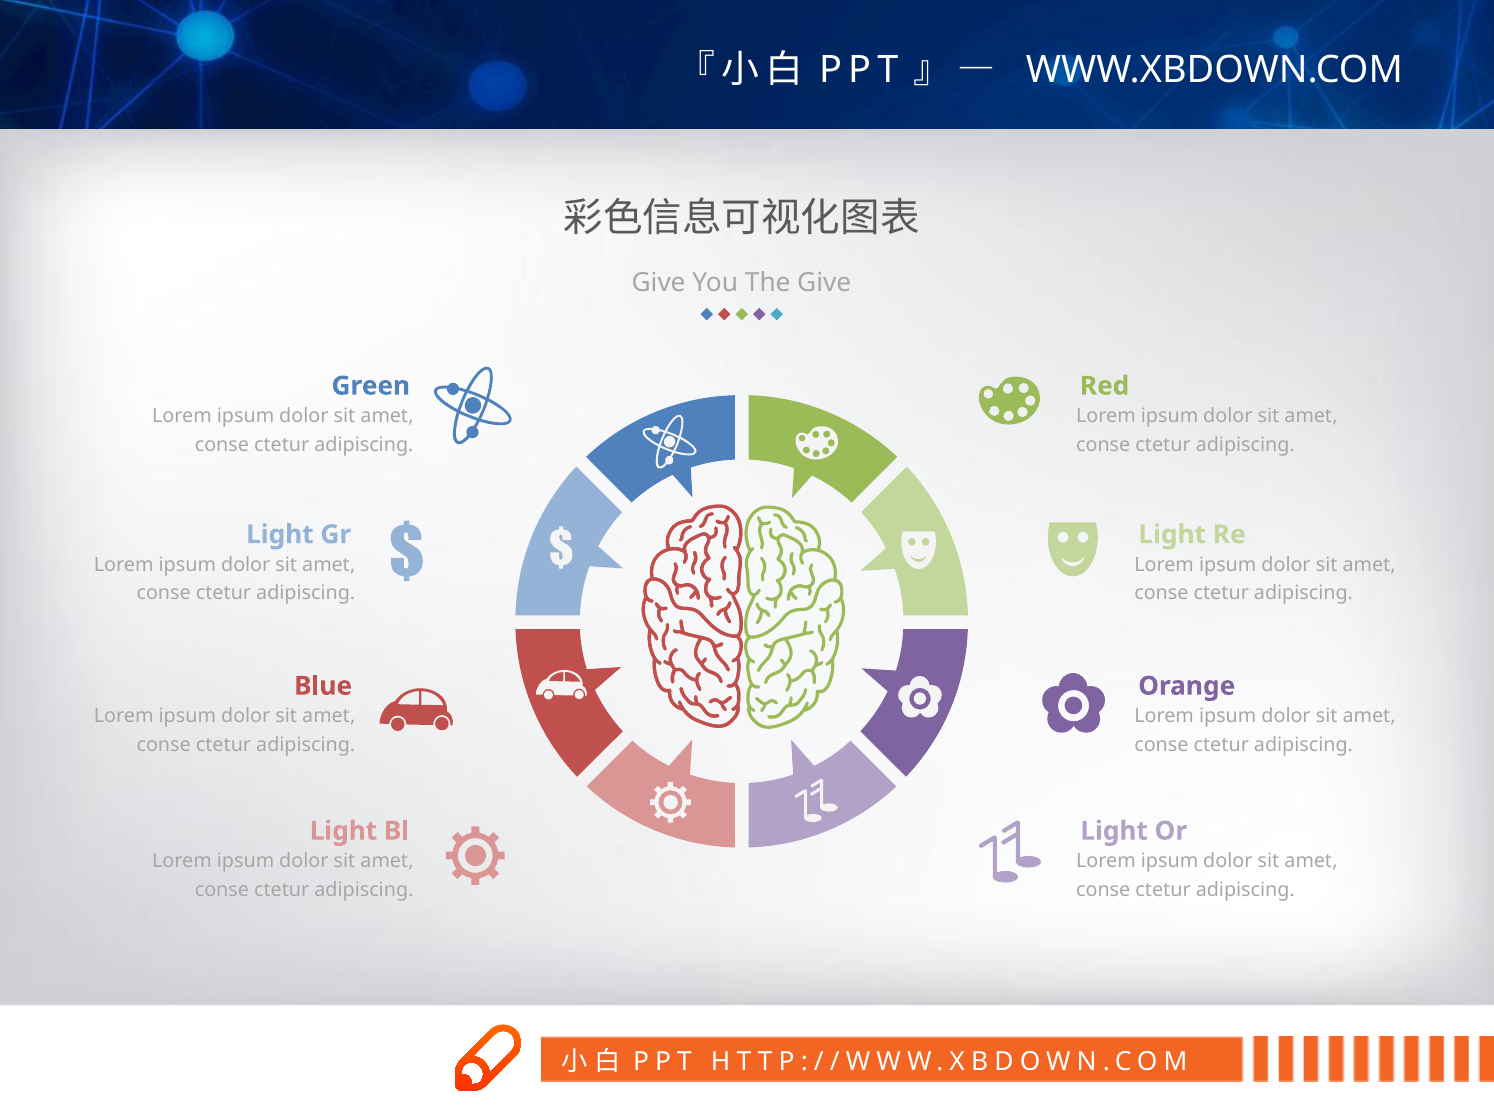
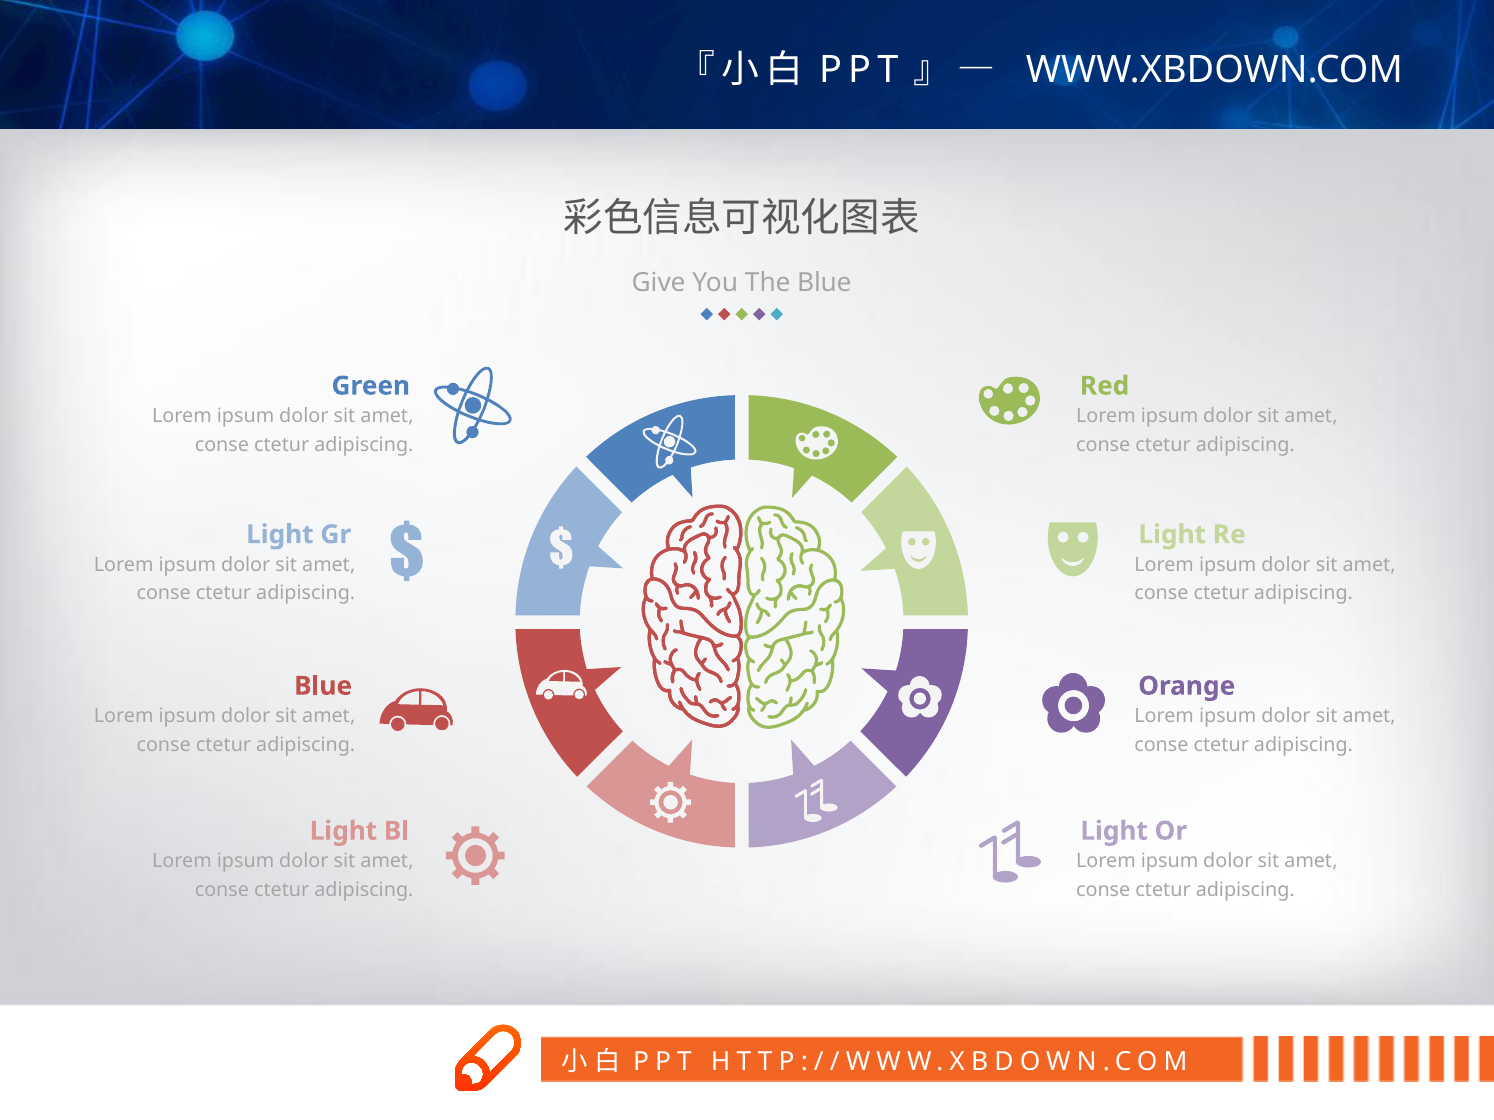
The Give: Give -> Blue (824, 283)
